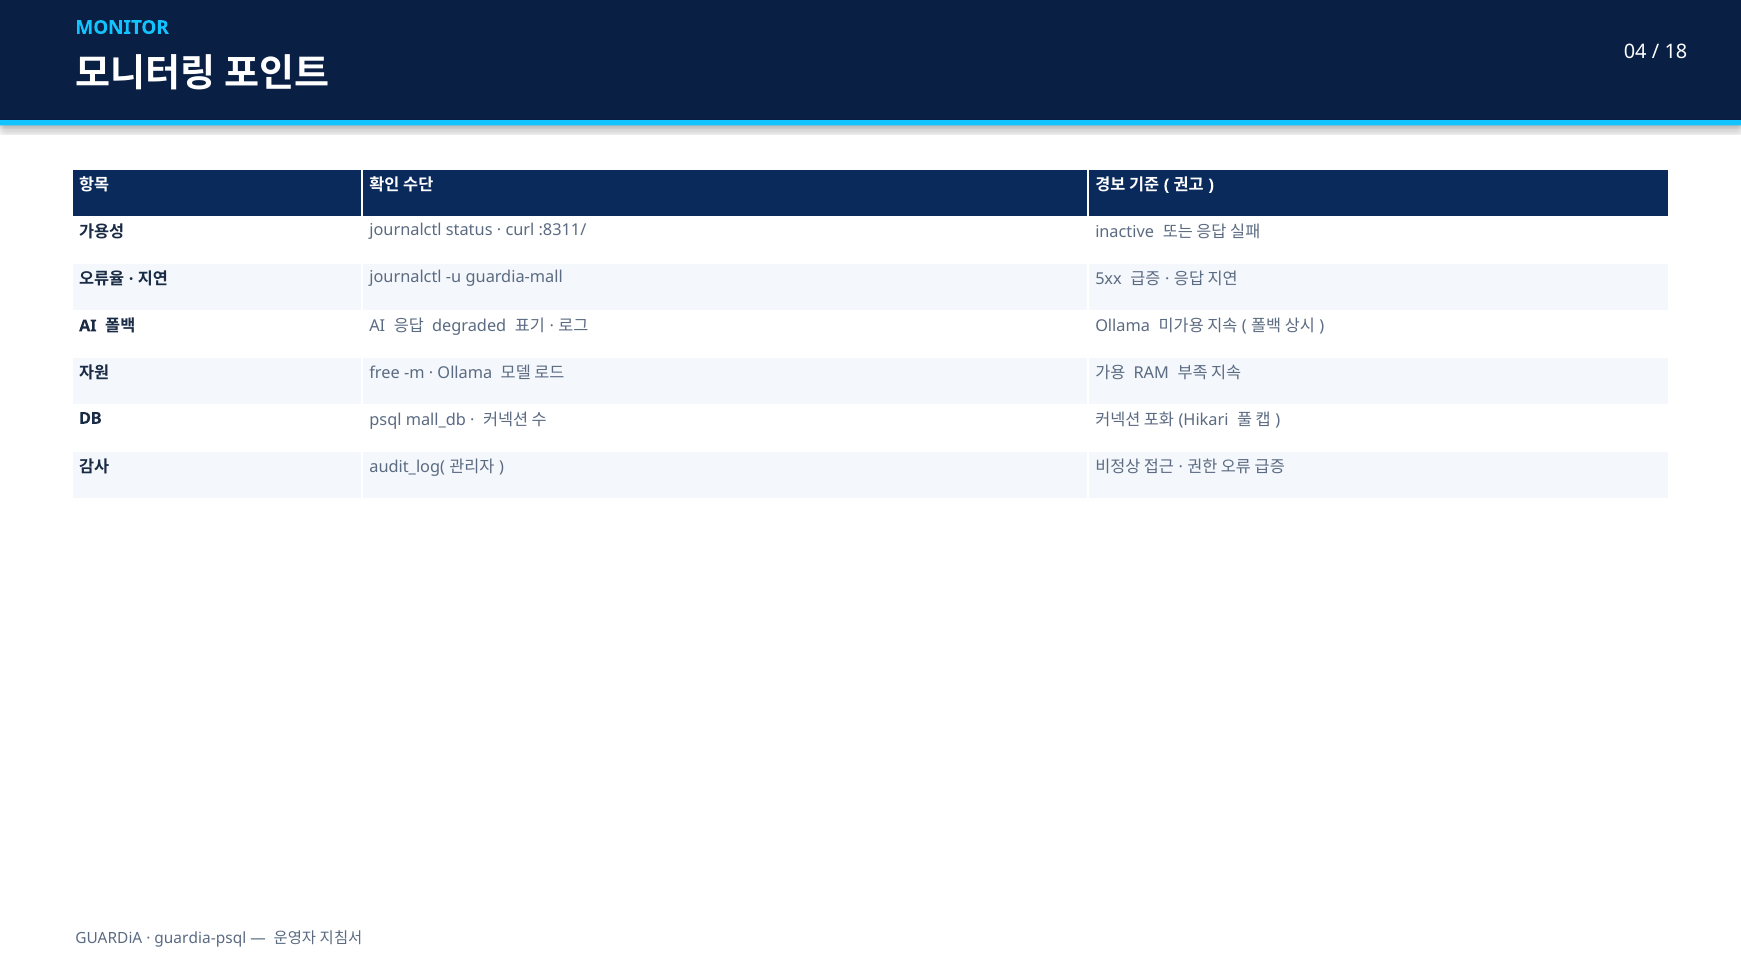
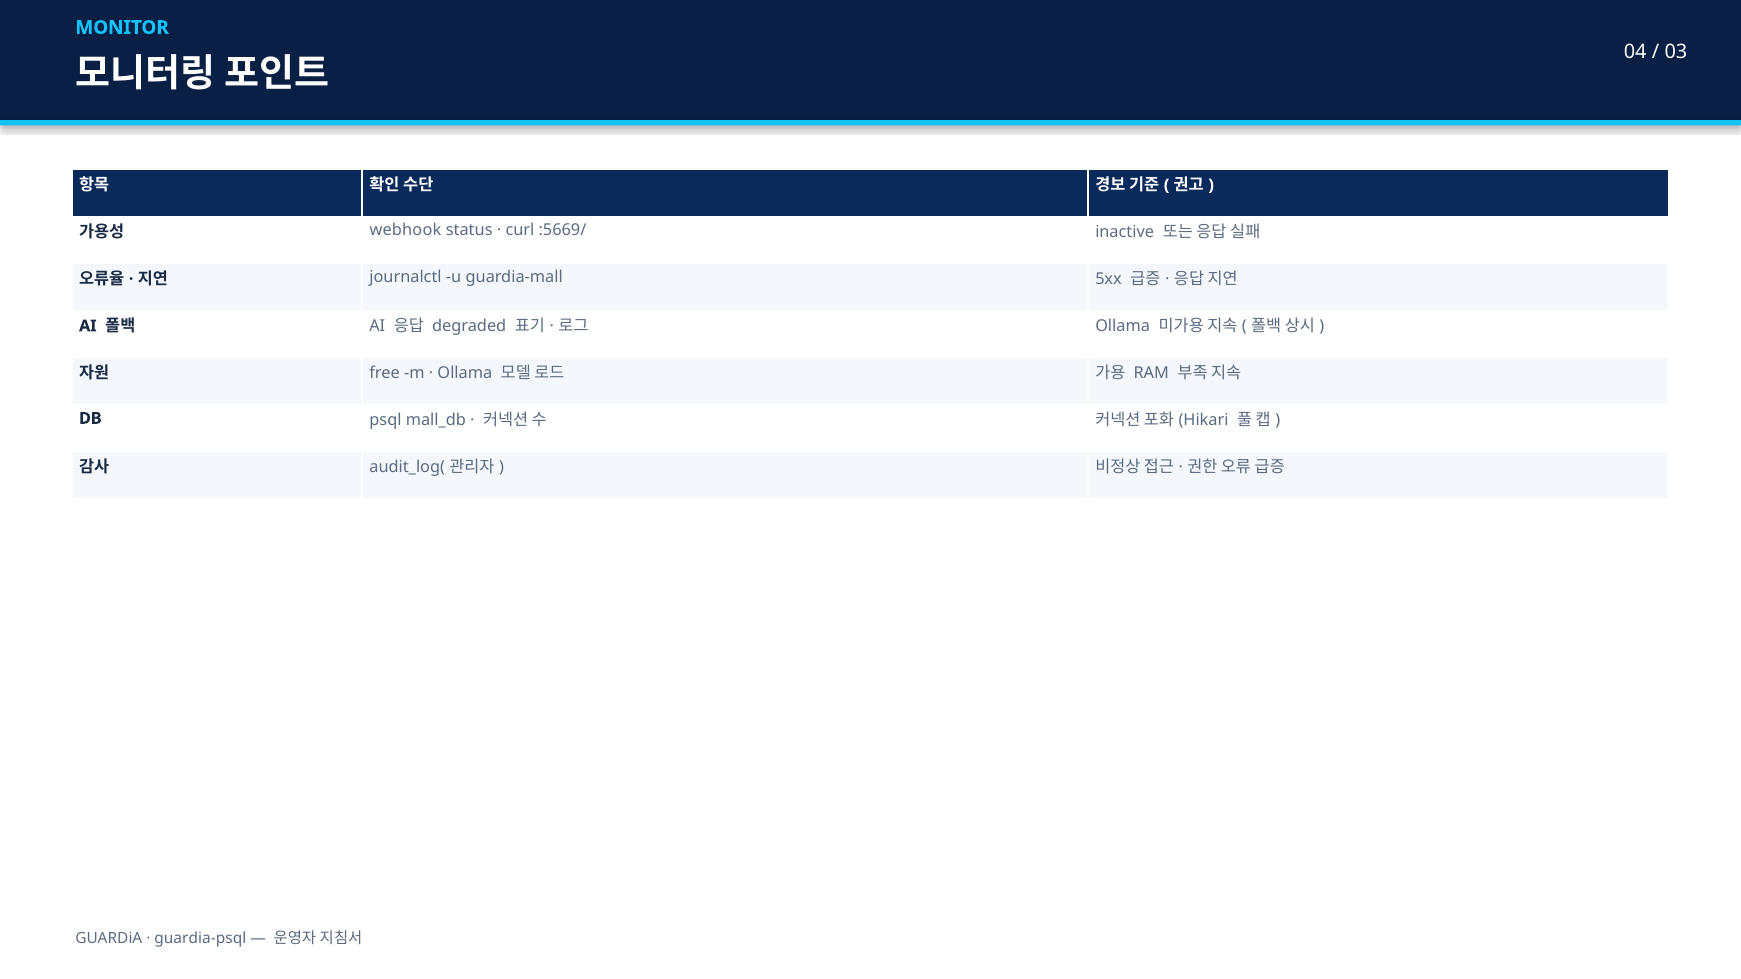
18: 18 -> 03 (1676, 52)
journalctl: journalctl -> webhook (405, 231)
:8311/: :8311/ -> :5669/ (562, 231)
